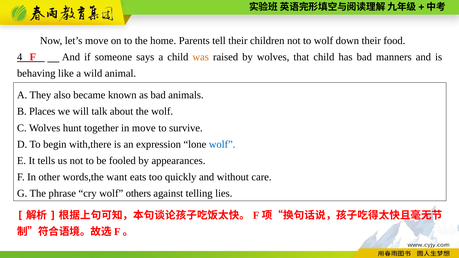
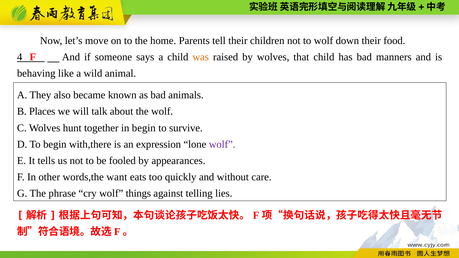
in move: move -> begin (144, 128)
wolf colour: blue -> purple (222, 144)
others: others -> things (138, 194)
